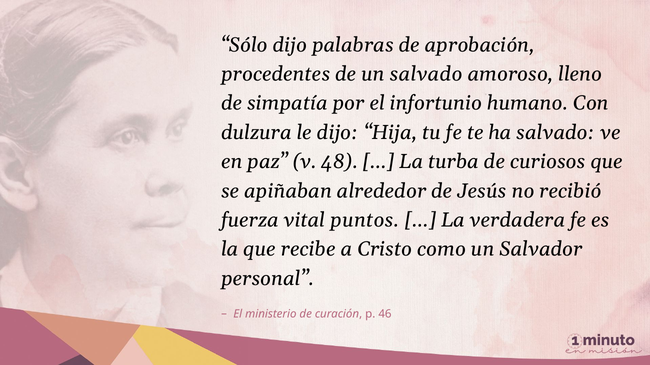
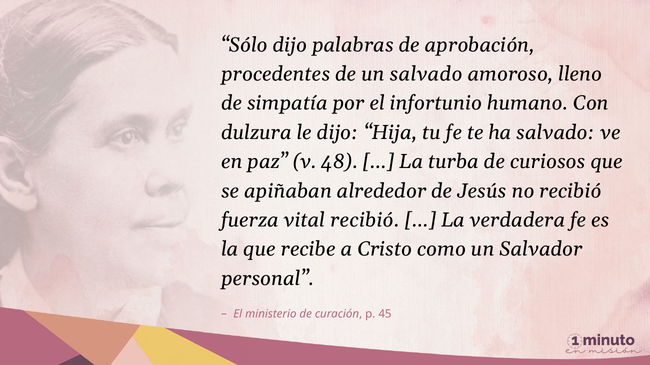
vital puntos: puntos -> recibió (365, 220)
46: 46 -> 45 (385, 314)
